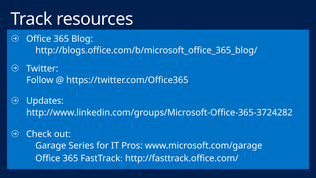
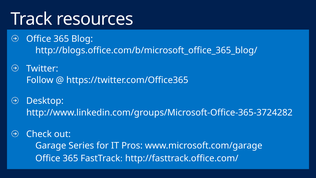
Updates: Updates -> Desktop (45, 101)
